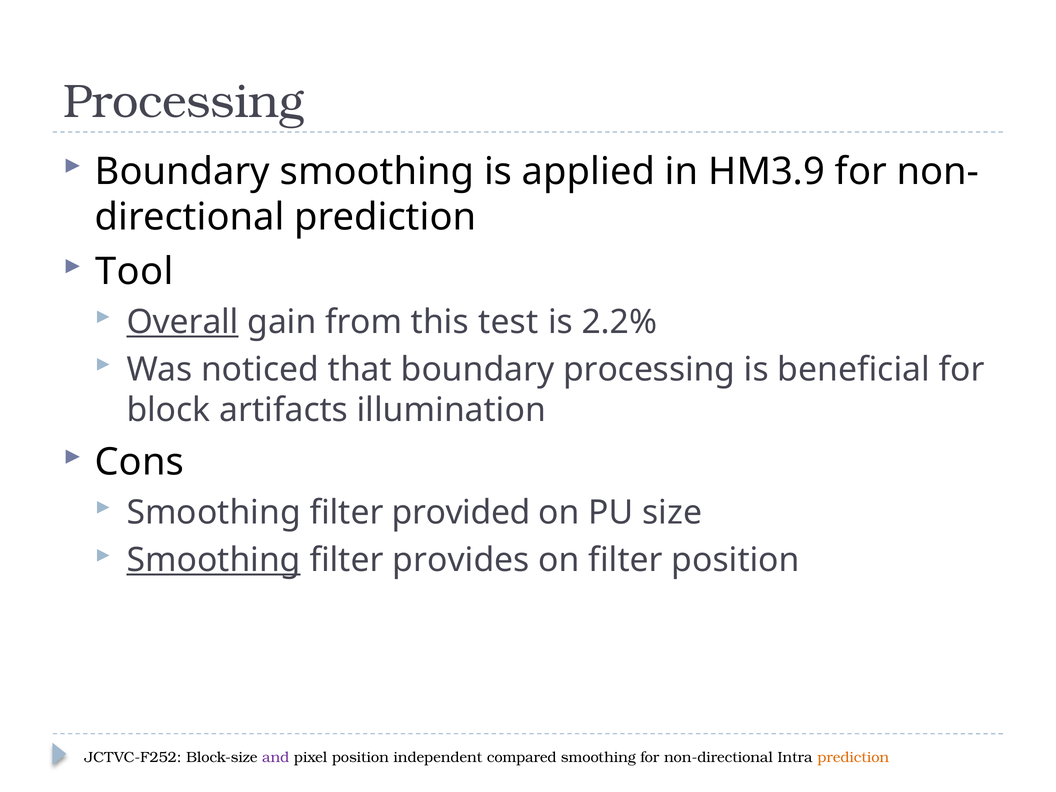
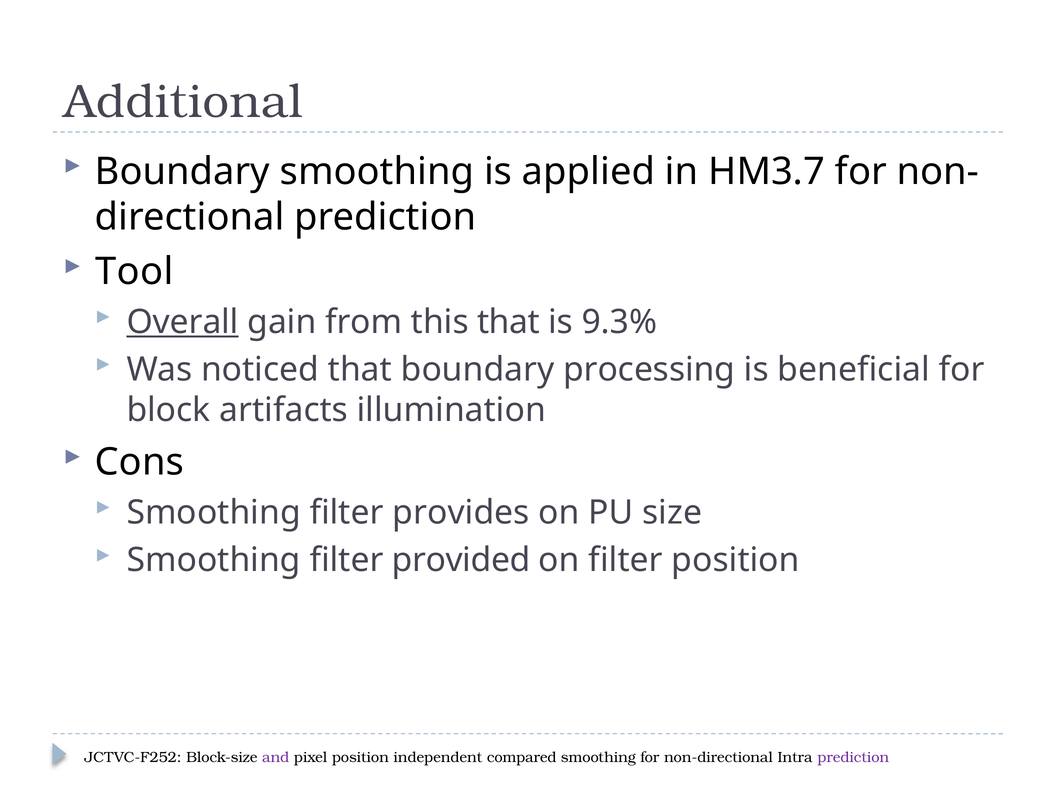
Processing: Processing -> Additional (183, 102)
HM3.9: HM3.9 -> HM3.7 (767, 172)
this test: test -> that (509, 322)
2.2%: 2.2% -> 9.3% (619, 322)
provided: provided -> provides (461, 512)
Smoothing underline: present -> none (214, 560)
provides: provides -> provided (461, 560)
prediction colour: orange -> purple (853, 757)
